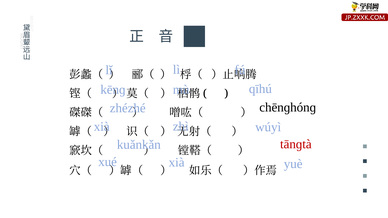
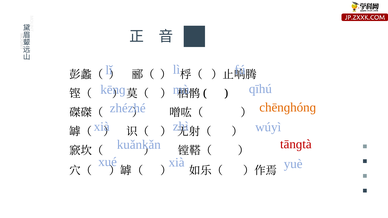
chēnɡhónɡ colour: black -> orange (288, 107)
